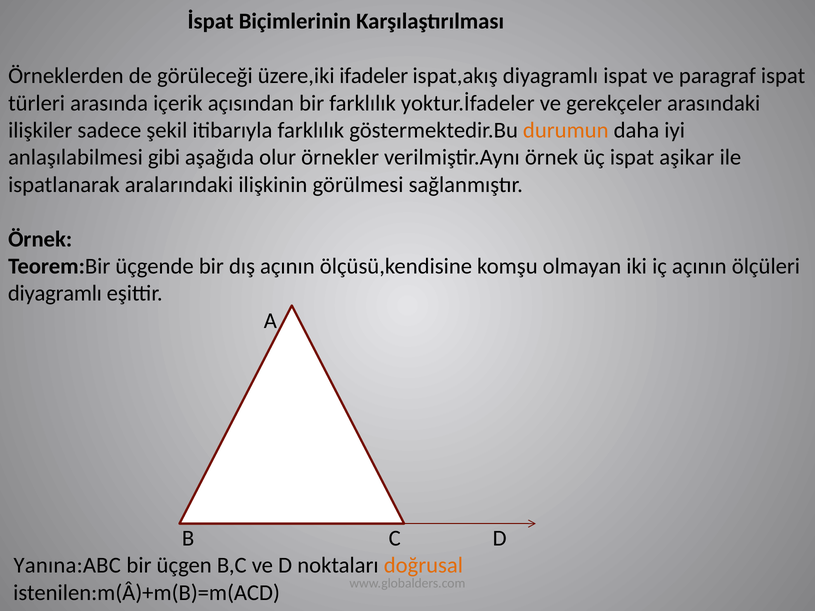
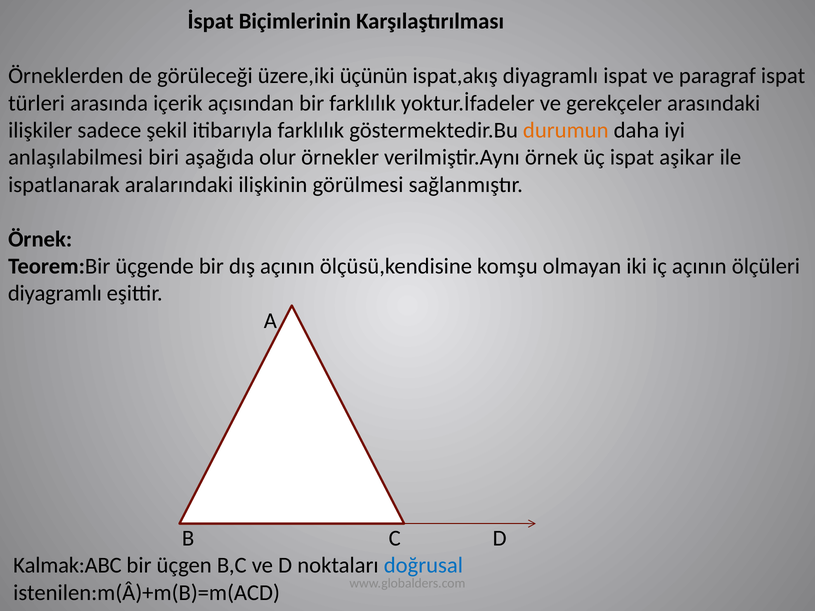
ifadeler: ifadeler -> üçünün (374, 76)
gibi: gibi -> biri (164, 158)
Yanına:ABC: Yanına:ABC -> Kalmak:ABC (67, 566)
doğrusal colour: orange -> blue (423, 566)
